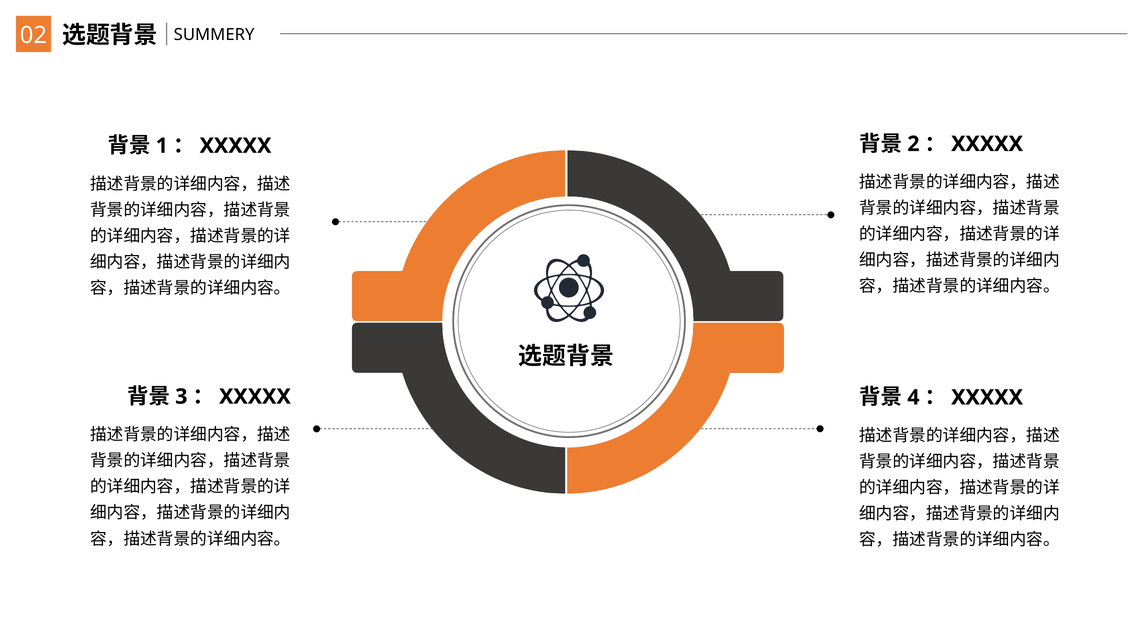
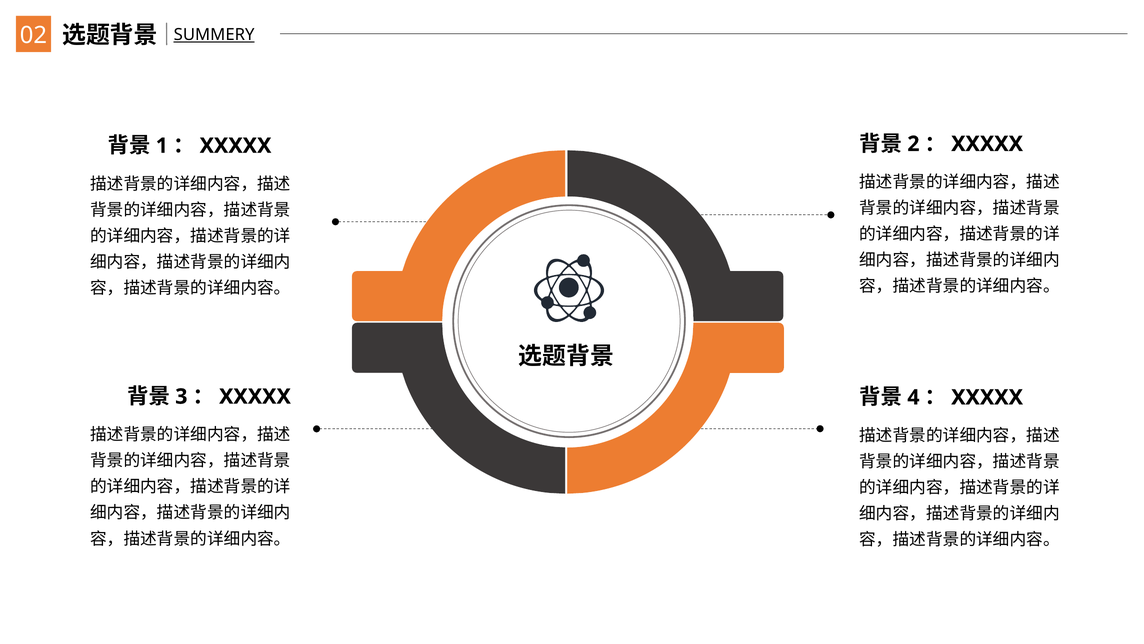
SUMMERY underline: none -> present (214, 35)
